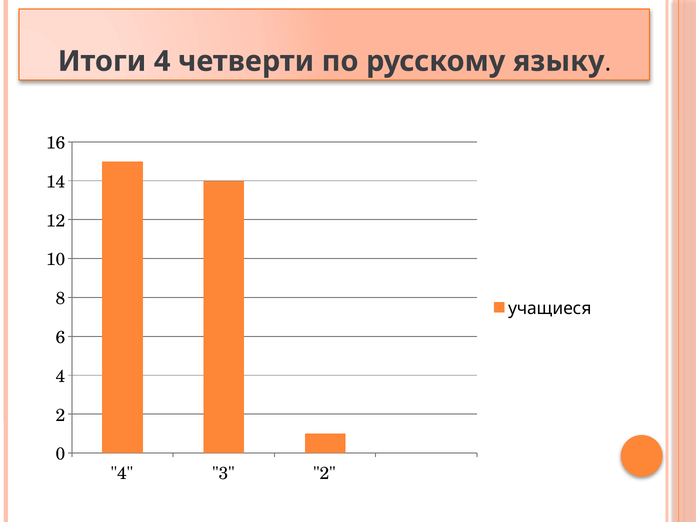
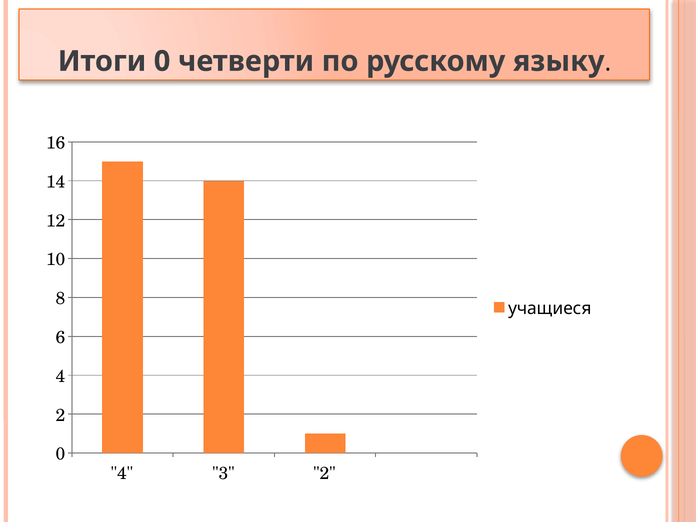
Итоги 4: 4 -> 0 (162, 61)
